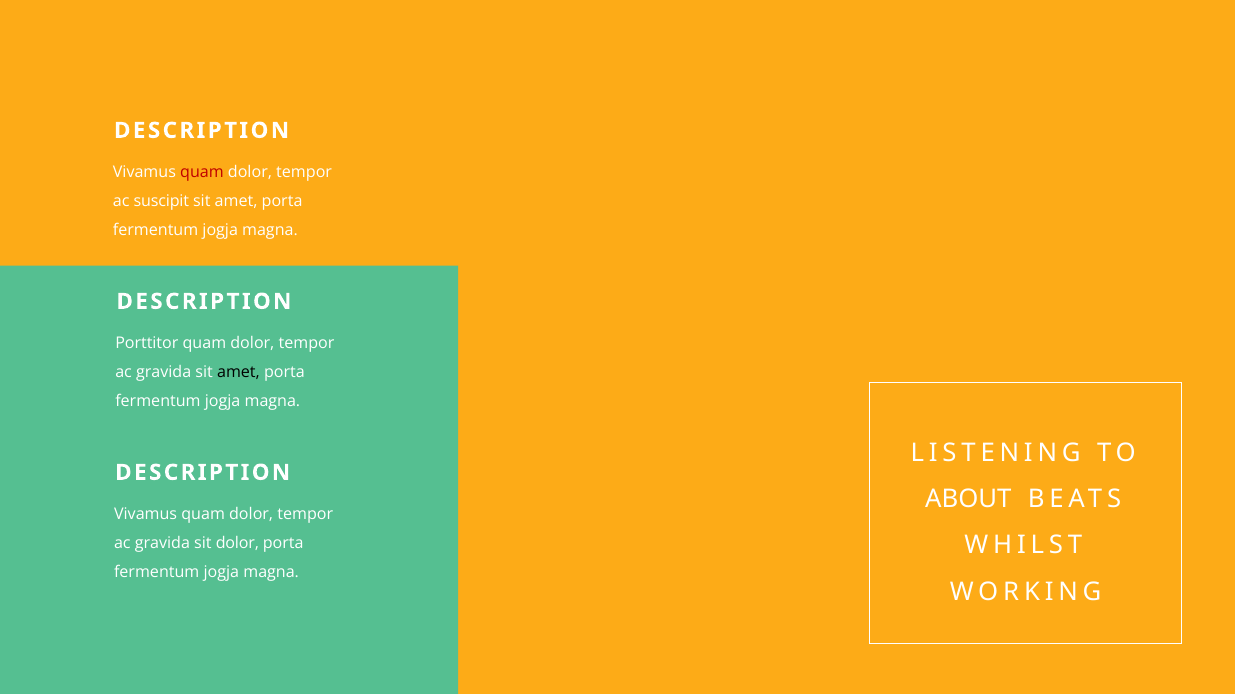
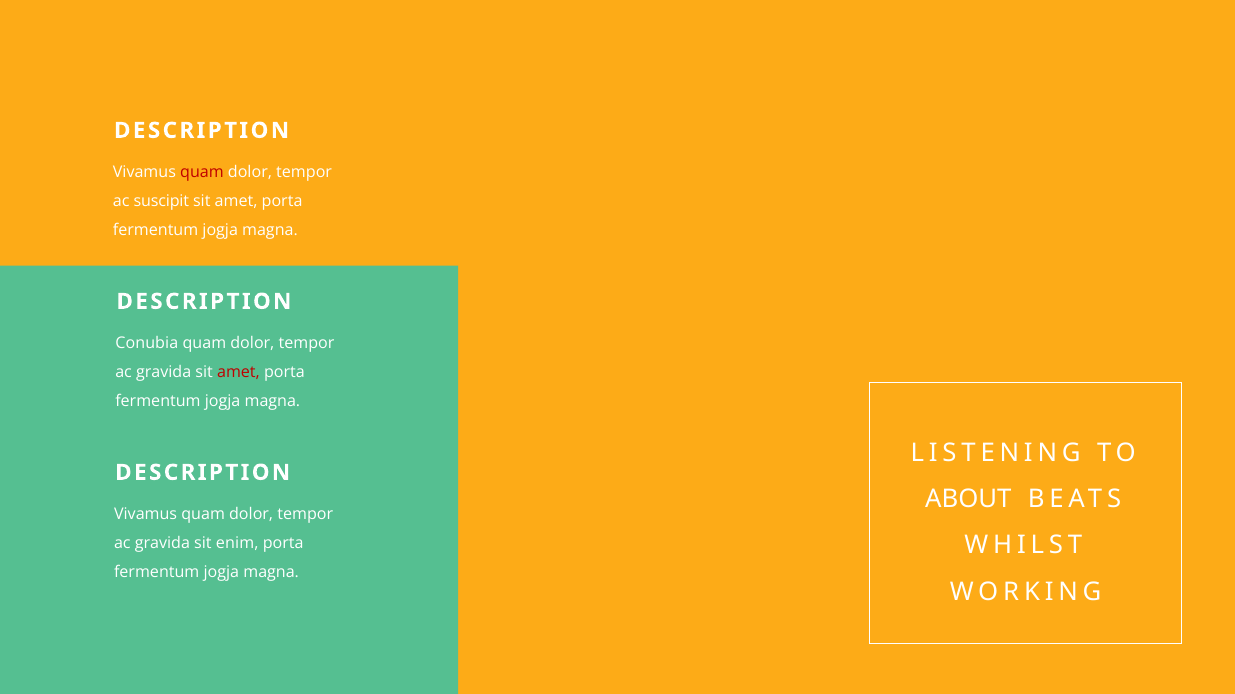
Porttitor: Porttitor -> Conubia (147, 344)
amet colour: black -> red (238, 373)
sit dolor: dolor -> enim (237, 544)
